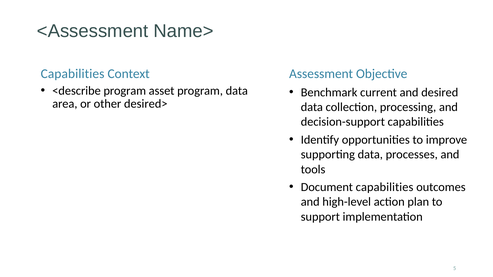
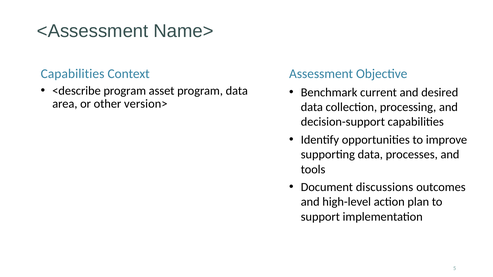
desired>: desired> -> version> (146, 104)
Document capabilities: capabilities -> discussions (385, 187)
